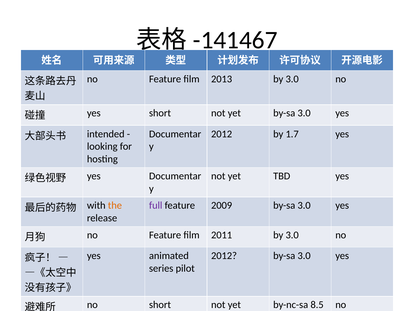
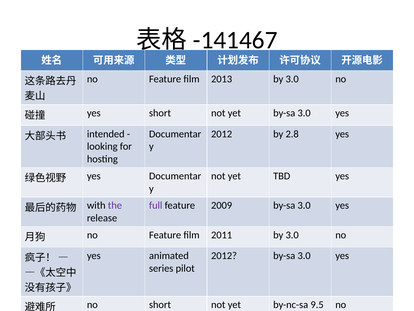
1.7: 1.7 -> 2.8 (292, 134)
the colour: orange -> purple (115, 205)
8.5: 8.5 -> 9.5 (317, 304)
